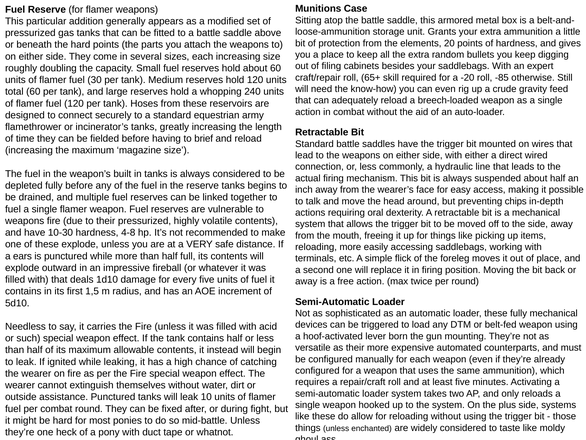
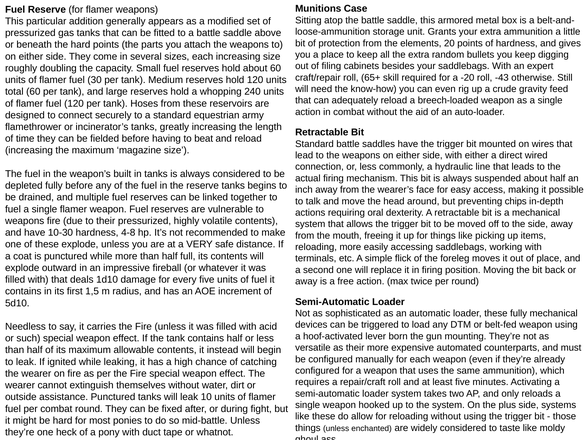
-85: -85 -> -43 (502, 77)
brief: brief -> beat (204, 139)
ears: ears -> coat (22, 256)
